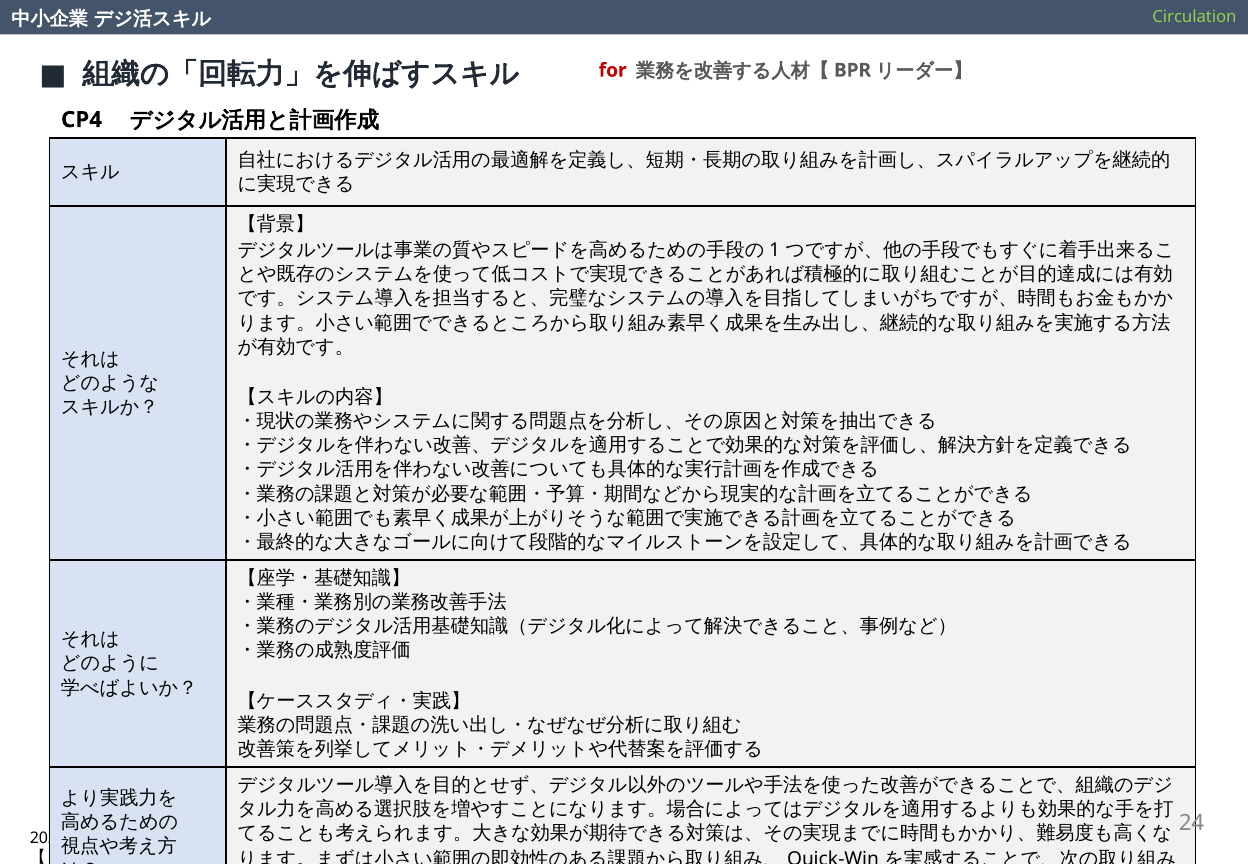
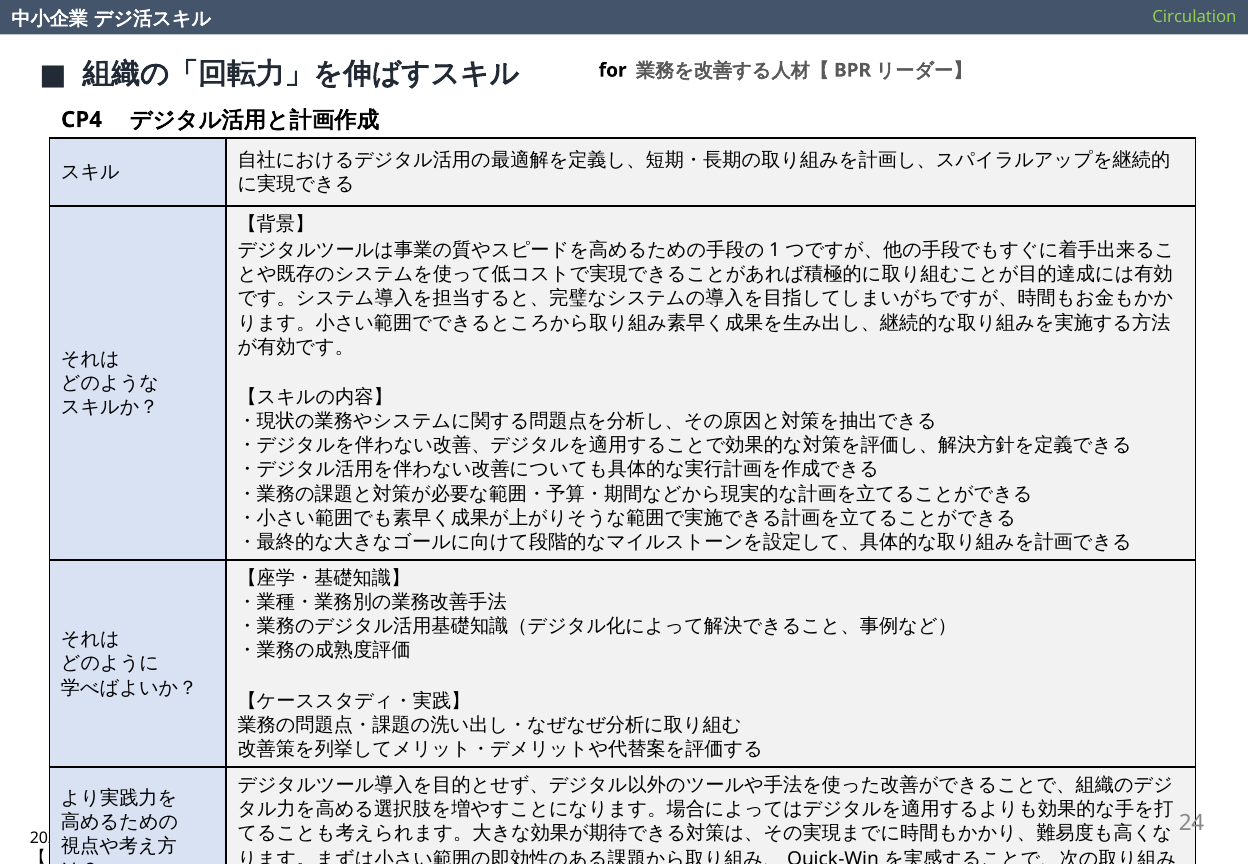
for colour: red -> black (613, 70)
